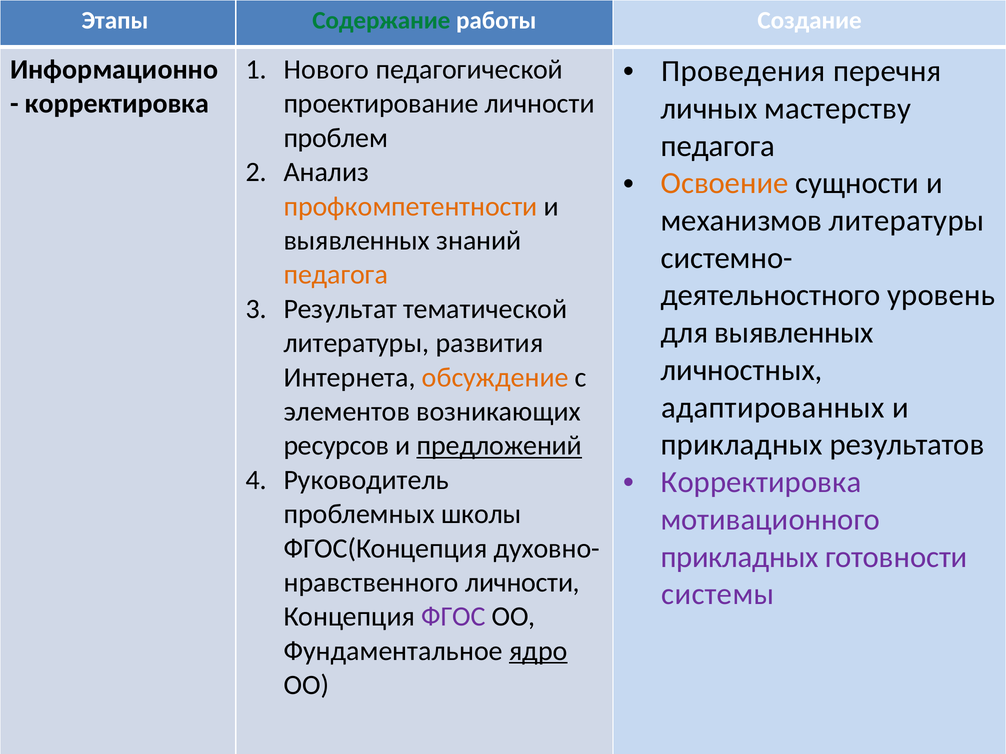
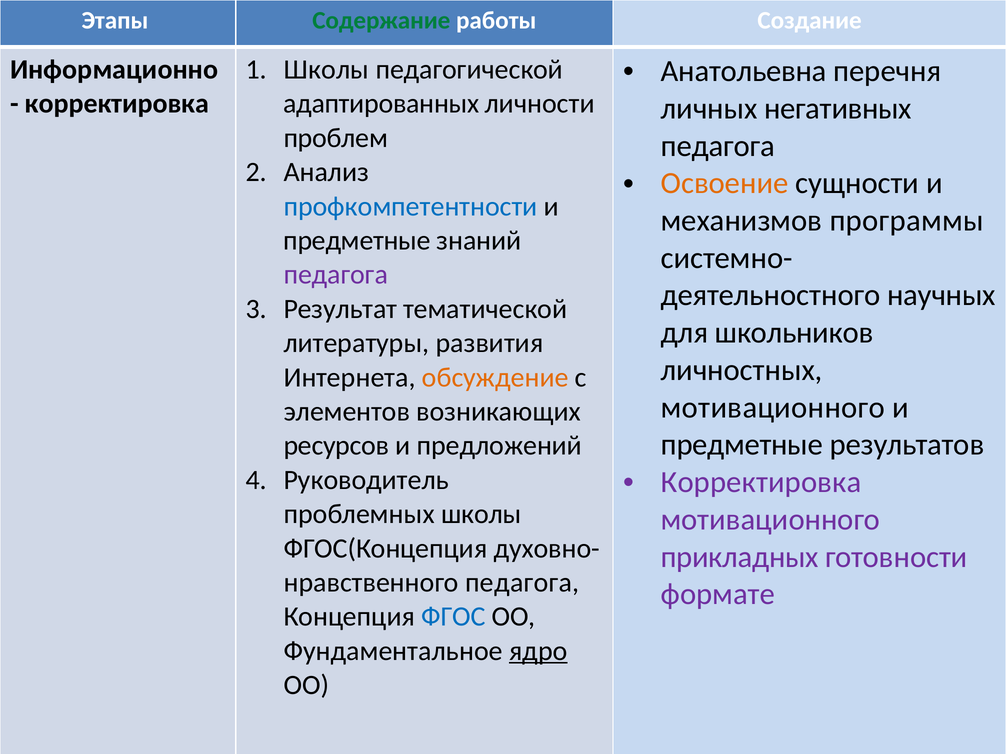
Проведения: Проведения -> Анатольевна (744, 71)
Нового: Нового -> Школы (326, 70)
проектирование: проектирование -> адаптированных (381, 104)
мастерству: мастерству -> негативных (838, 109)
профкомпетентности colour: orange -> blue (411, 206)
механизмов литературы: литературы -> программы (907, 221)
выявленных: выявленных -> предметные (357, 241)
педагога colour: orange -> purple (336, 275)
уровень: уровень -> научных (941, 296)
для выявленных: выявленных -> школьников (794, 333)
адаптированных: адаптированных -> мотивационного (773, 408)
прикладных: прикладных -> предметные (742, 445)
предложений underline: present -> none (499, 446)
личности: личности -> педагога (522, 583)
системы: системы -> формате (718, 595)
ФГОС colour: purple -> blue (454, 617)
